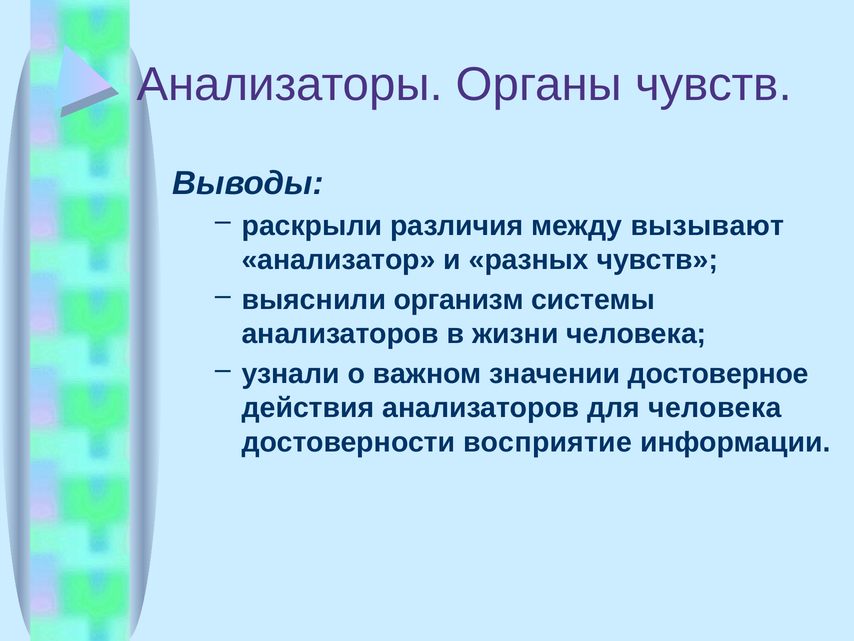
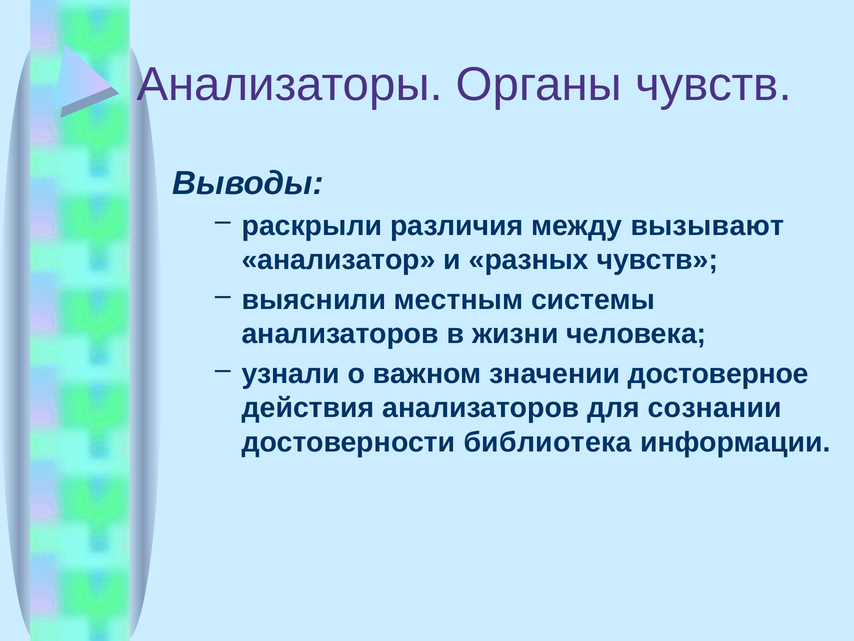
организм: организм -> местным (459, 300)
для человека: человека -> сознании (715, 408)
восприятие: восприятие -> библиотека (548, 442)
